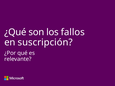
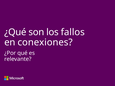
suscripción: suscripción -> conexiones (45, 42)
